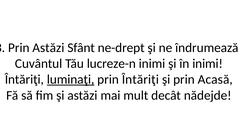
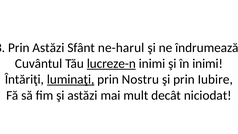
ne-drept: ne-drept -> ne-harul (121, 48)
lucreze-n underline: none -> present (111, 64)
prin Întăriţi: Întăriţi -> Nostru (140, 79)
Acasă: Acasă -> Iubire (215, 79)
nădejde: nădejde -> niciodat (208, 95)
